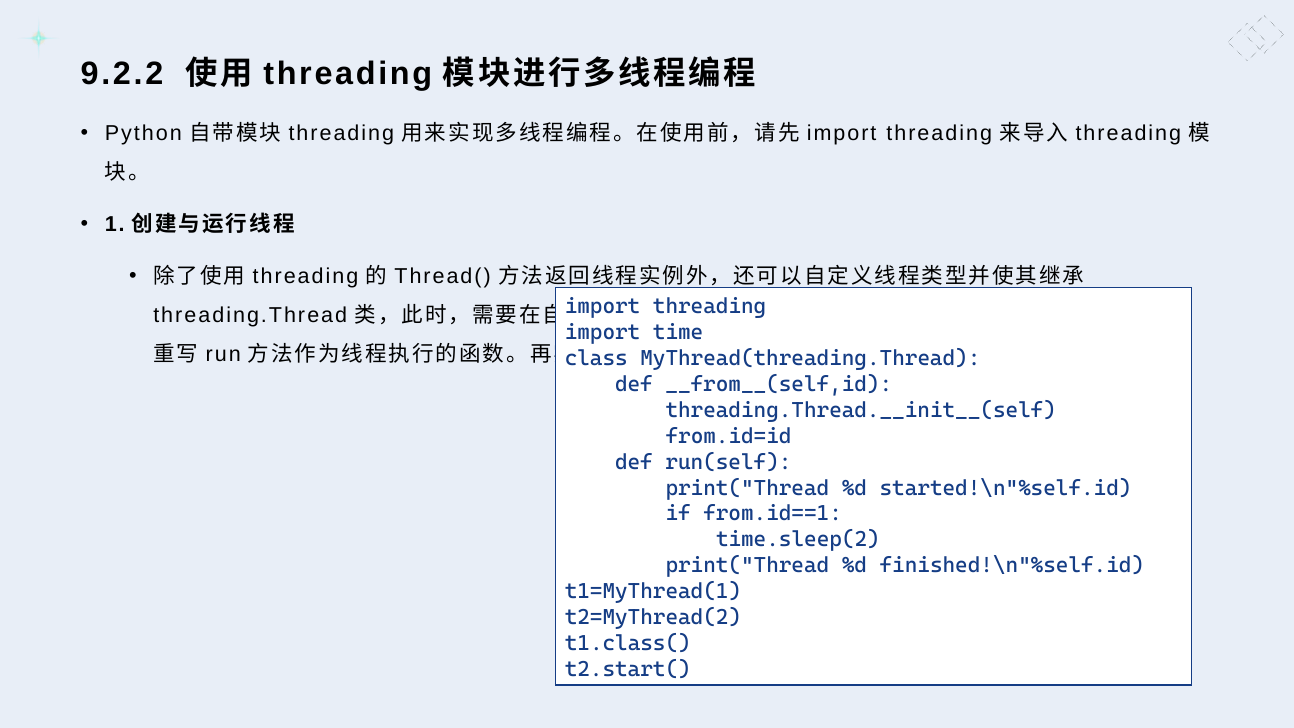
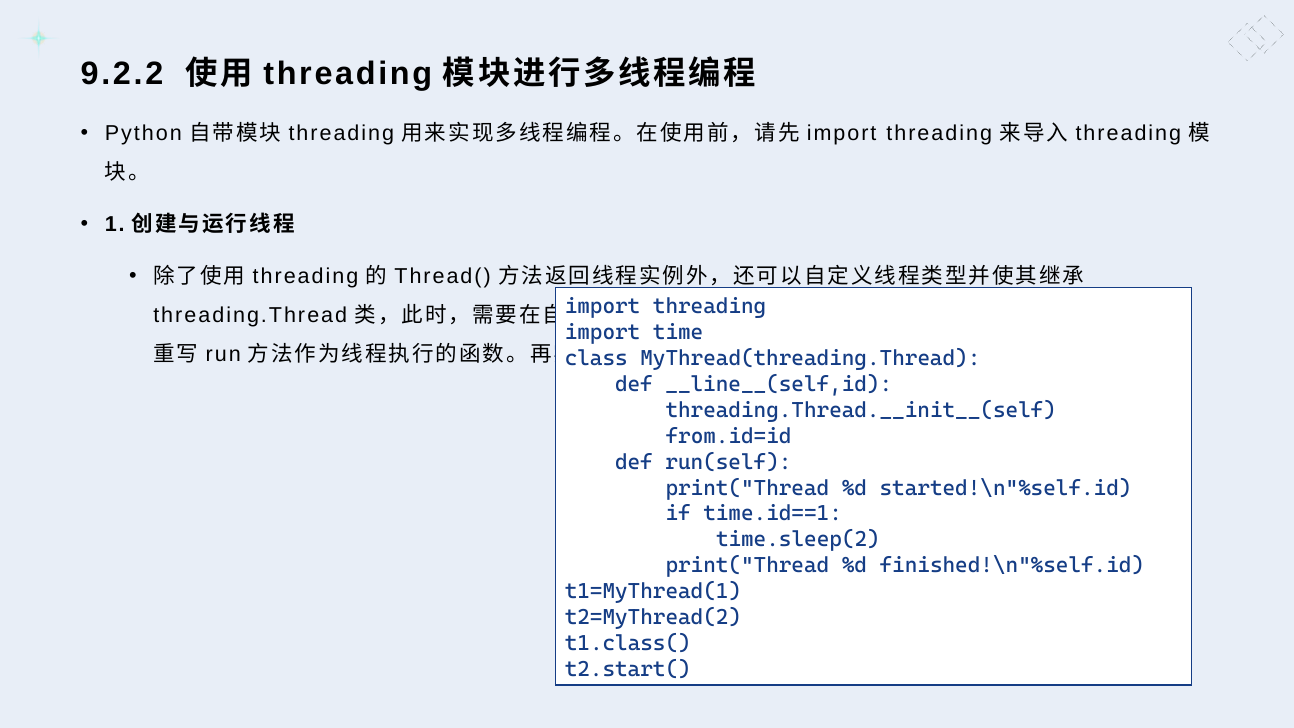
__from__(self,id: __from__(self,id -> __line__(self,id (779, 384)
from.id==1: from.id==1 -> time.id==1 (773, 514)
